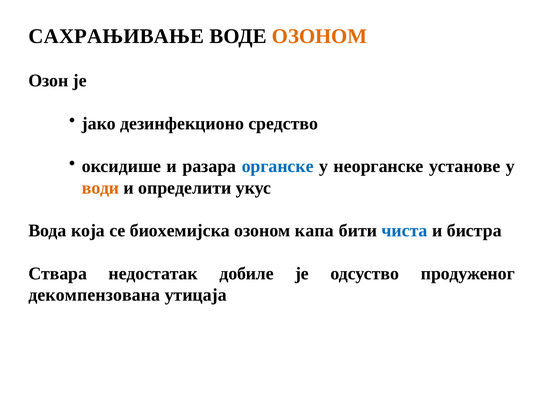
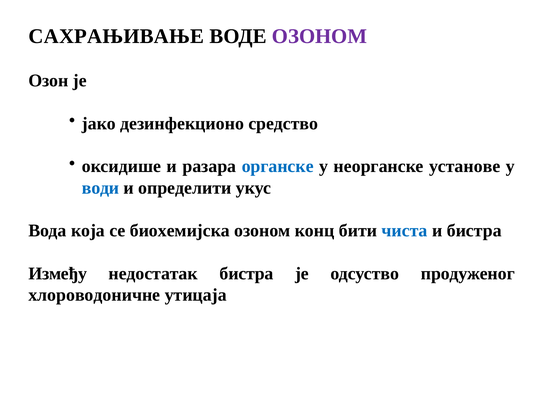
ОЗОНОМ colour: orange -> purple (319, 36)
води colour: orange -> blue (101, 187)
капа: капа -> конц (315, 230)
Ствaра: Ствaра -> Између (58, 273)
недостатак добиле: добиле -> бистра (247, 273)
декомпензована: декомпензована -> хлороводоничне (94, 294)
